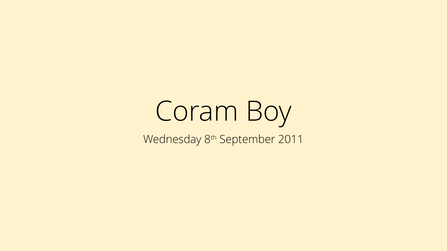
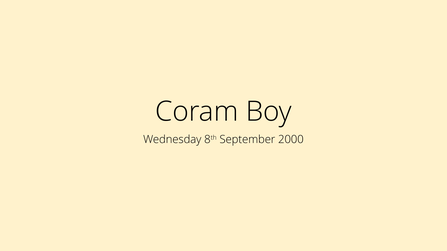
2011: 2011 -> 2000 (291, 140)
